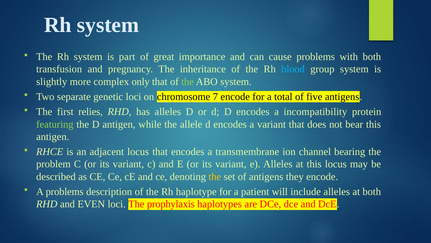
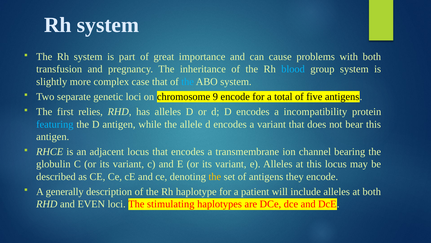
only: only -> case (141, 81)
the colour: light green -> light blue (188, 81)
7: 7 -> 9 (215, 97)
featuring colour: light green -> light blue (55, 124)
problem: problem -> globulin (53, 164)
A problems: problems -> generally (65, 191)
prophylaxis: prophylaxis -> stimulating (171, 204)
